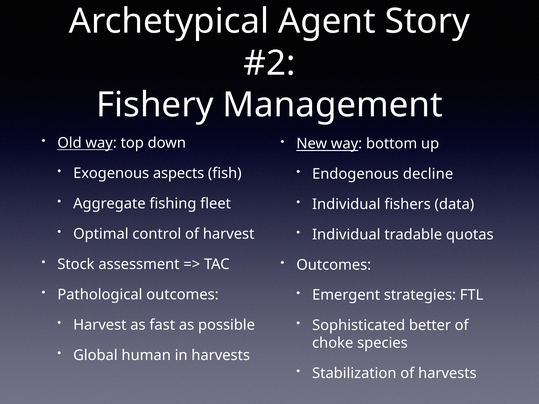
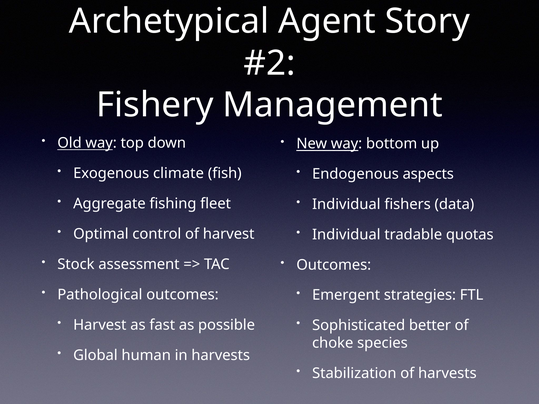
aspects: aspects -> climate (178, 173)
decline: decline -> aspects (428, 174)
